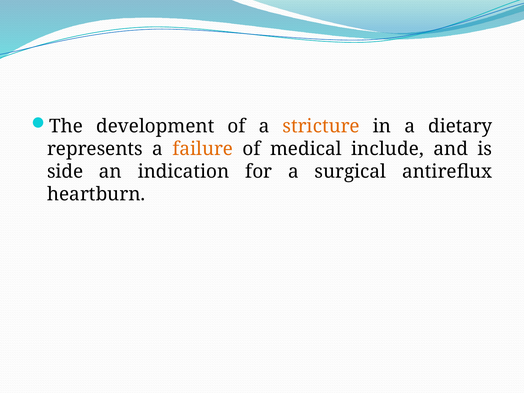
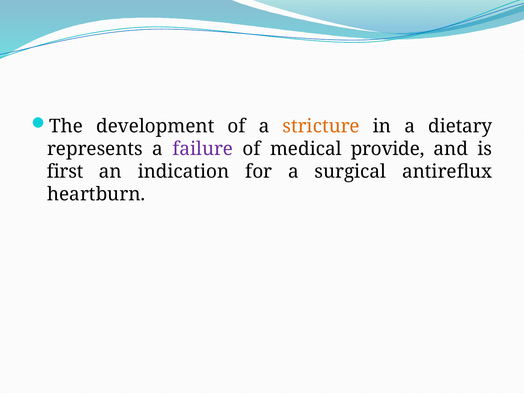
failure colour: orange -> purple (203, 149)
include: include -> provide (388, 149)
side: side -> first (65, 172)
